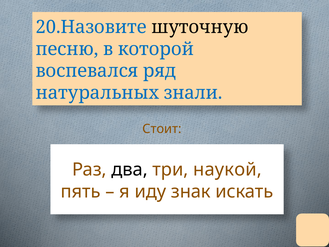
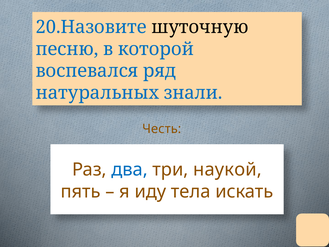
Стоит: Стоит -> Честь (162, 129)
два colour: black -> blue (129, 169)
знак: знак -> тела (191, 191)
